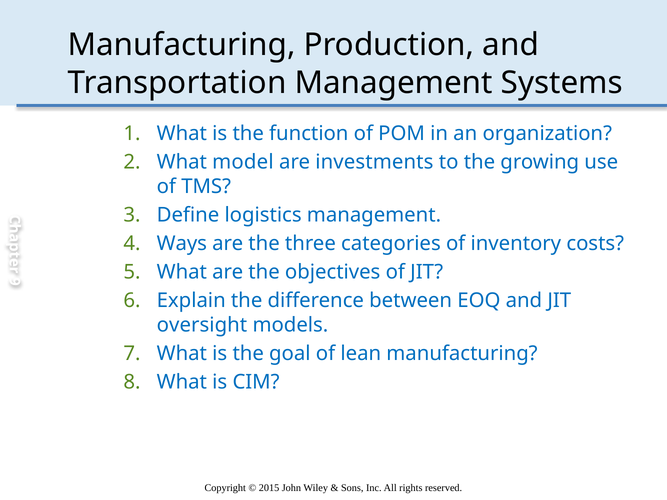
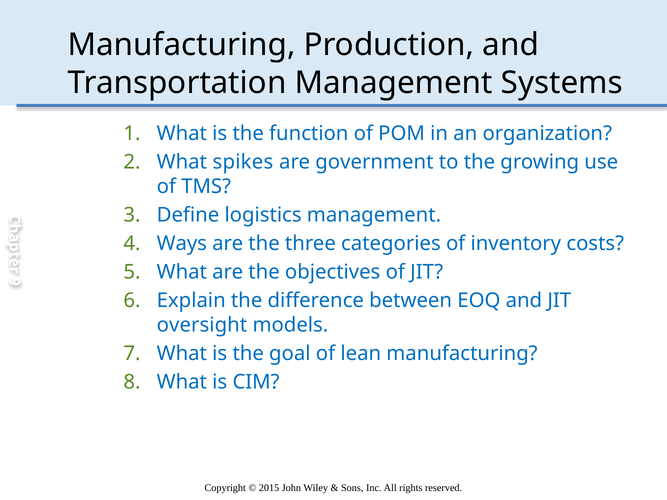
model: model -> spikes (243, 162)
investments: investments -> government (374, 162)
